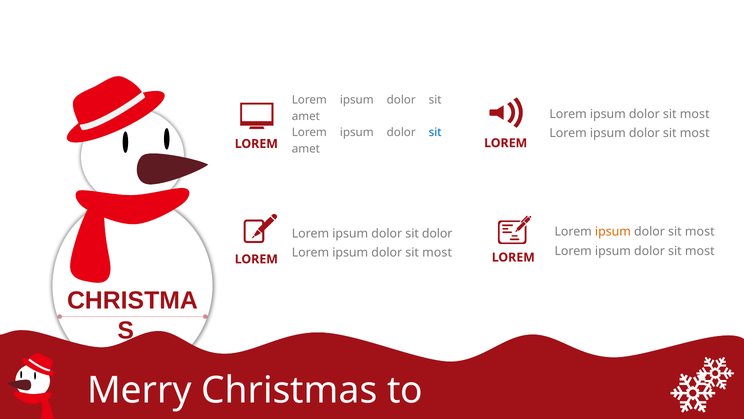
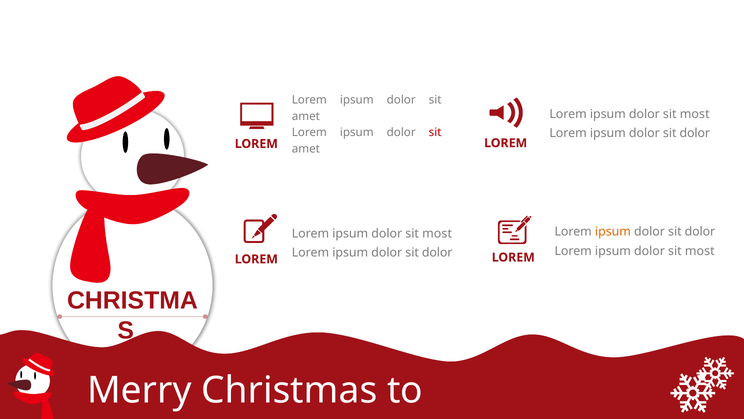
sit colour: blue -> red (435, 132)
most: most -> dolor (695, 133)
most: most -> dolor (700, 231)
dolor: dolor -> most (437, 233)
most: most -> dolor (437, 253)
